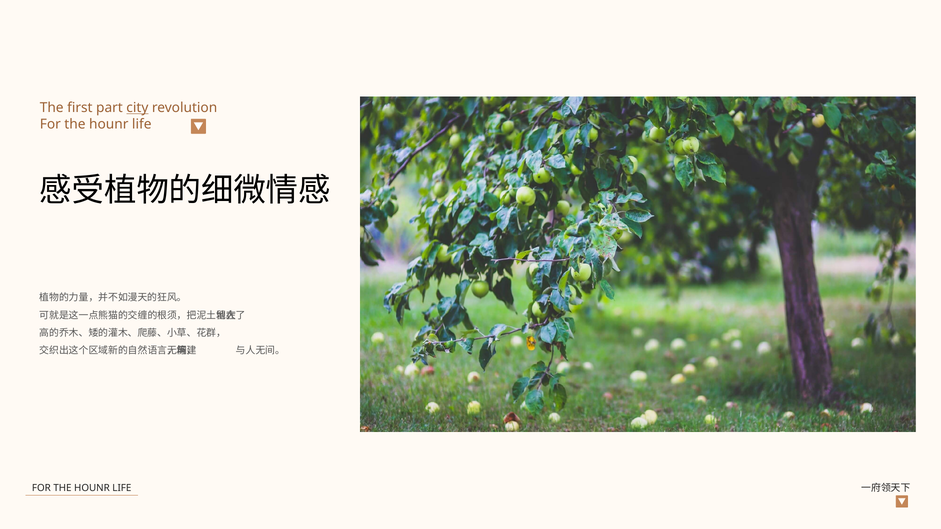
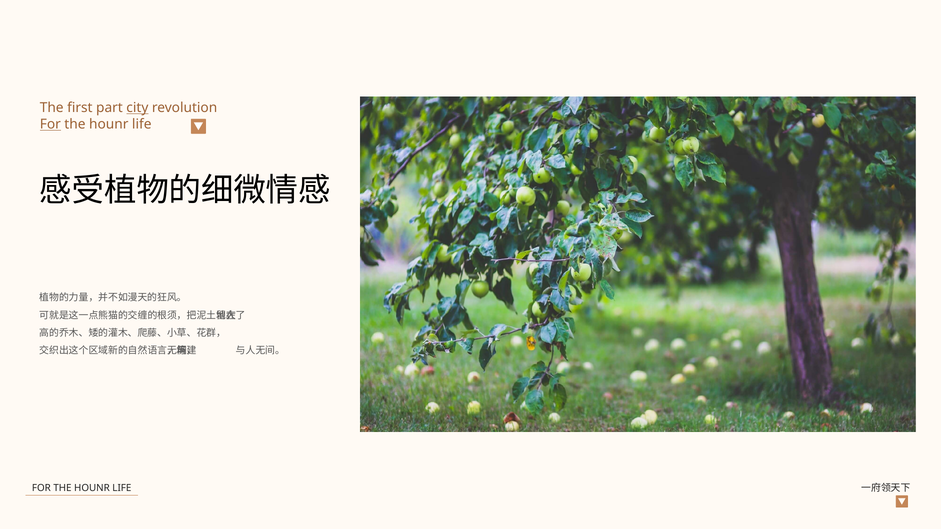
For underline: none -> present (50, 124)
